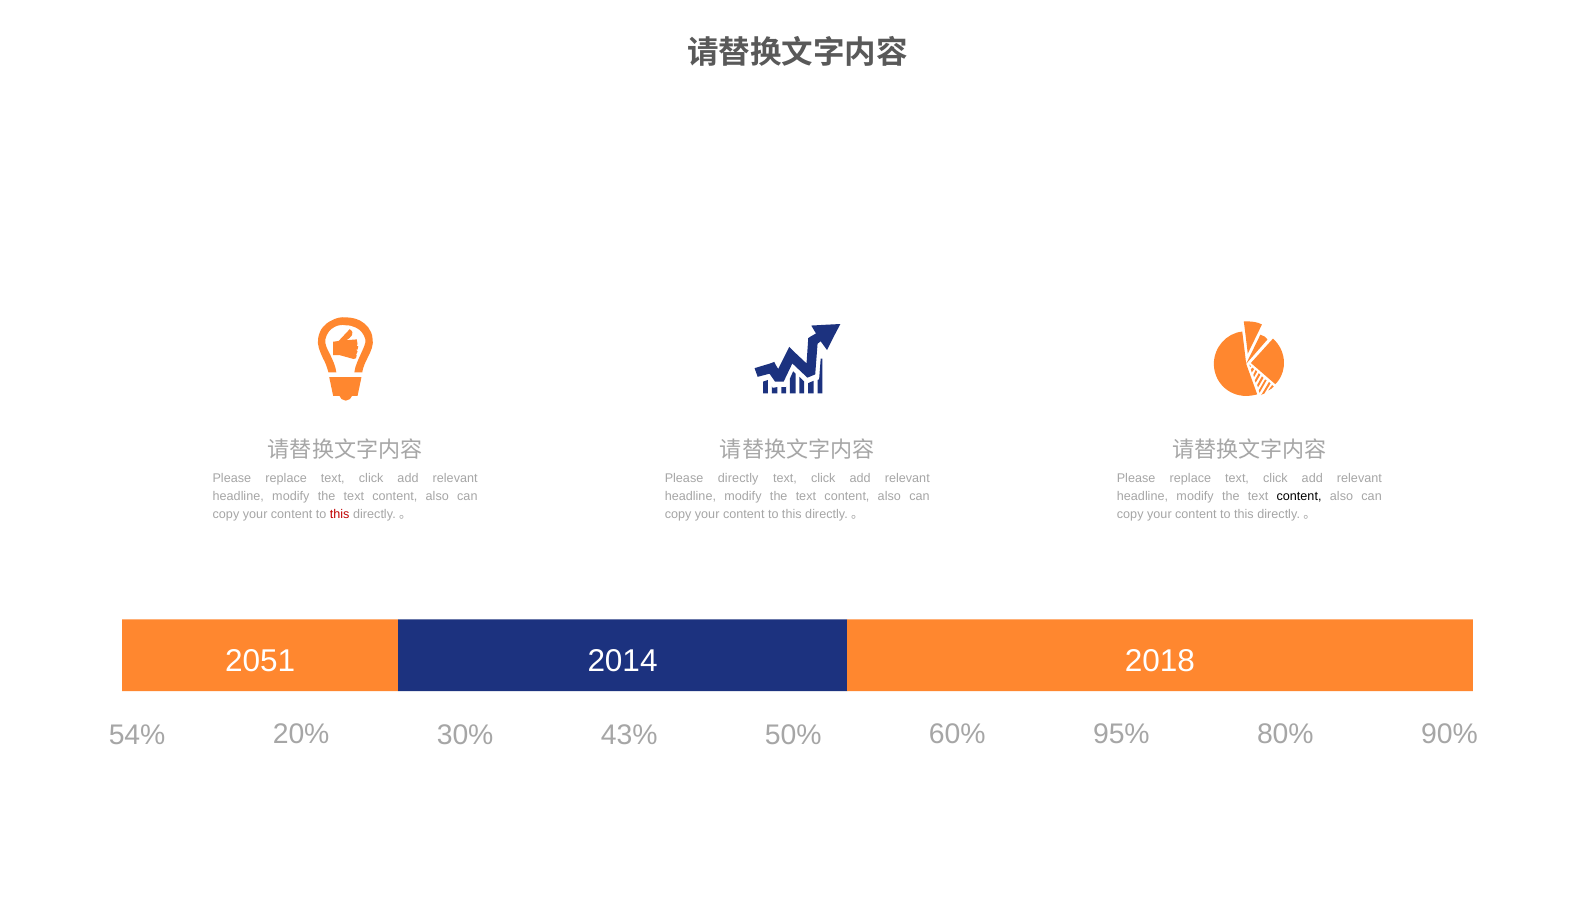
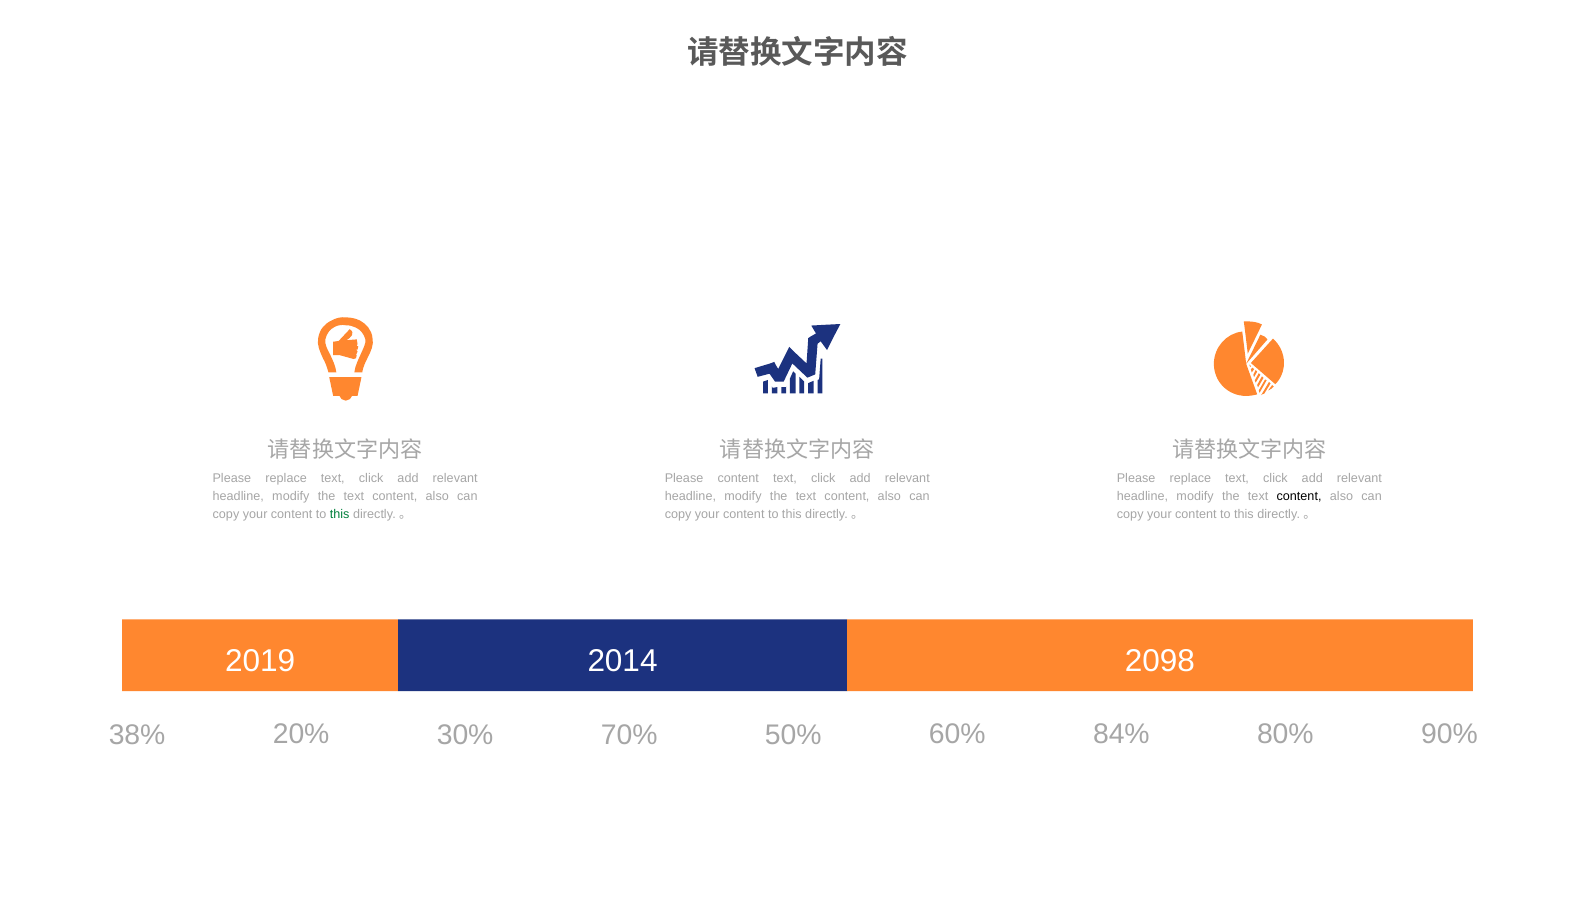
Please directly: directly -> content (738, 478)
this colour: red -> green (340, 514)
2051: 2051 -> 2019 (260, 661)
2018: 2018 -> 2098 (1160, 661)
54%: 54% -> 38% (137, 735)
43%: 43% -> 70% (629, 735)
95%: 95% -> 84% (1121, 734)
